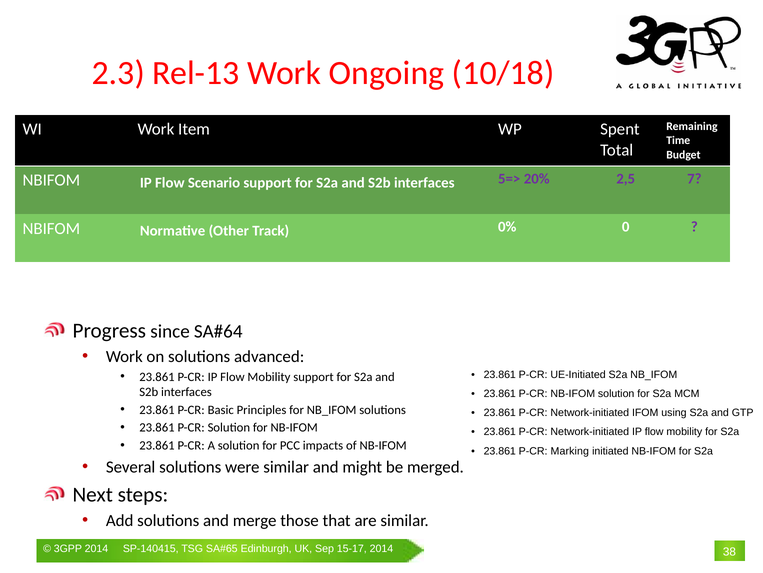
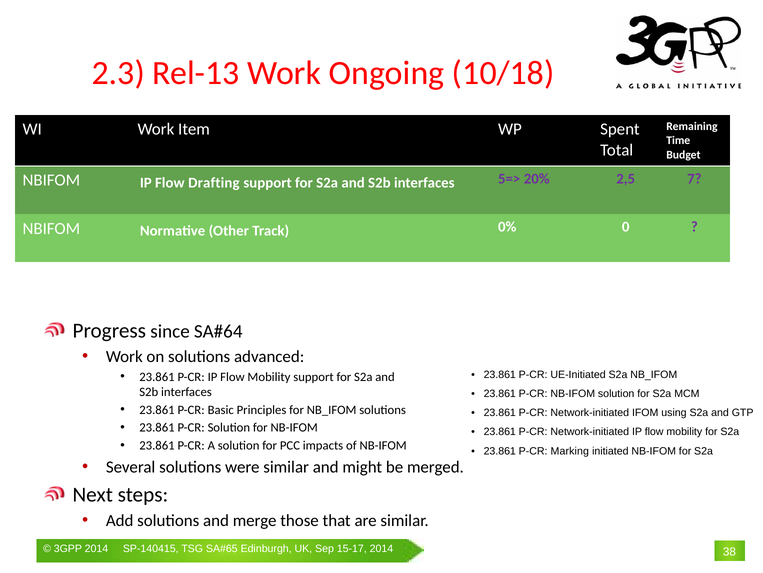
Scenario: Scenario -> Drafting (214, 182)
